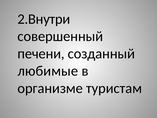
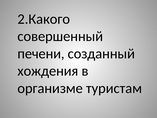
2.Внутри: 2.Внутри -> 2.Какого (44, 19)
любимые: любимые -> хождения (48, 71)
